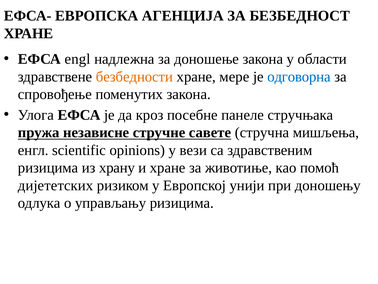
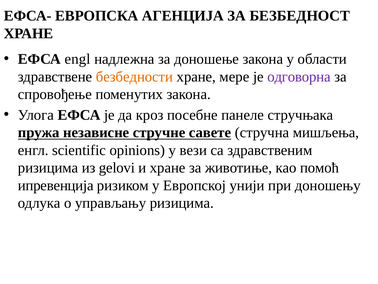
одговорна colour: blue -> purple (299, 77)
храну: храну -> gelovi (117, 168)
дијететских: дијететских -> ипревенција (56, 185)
